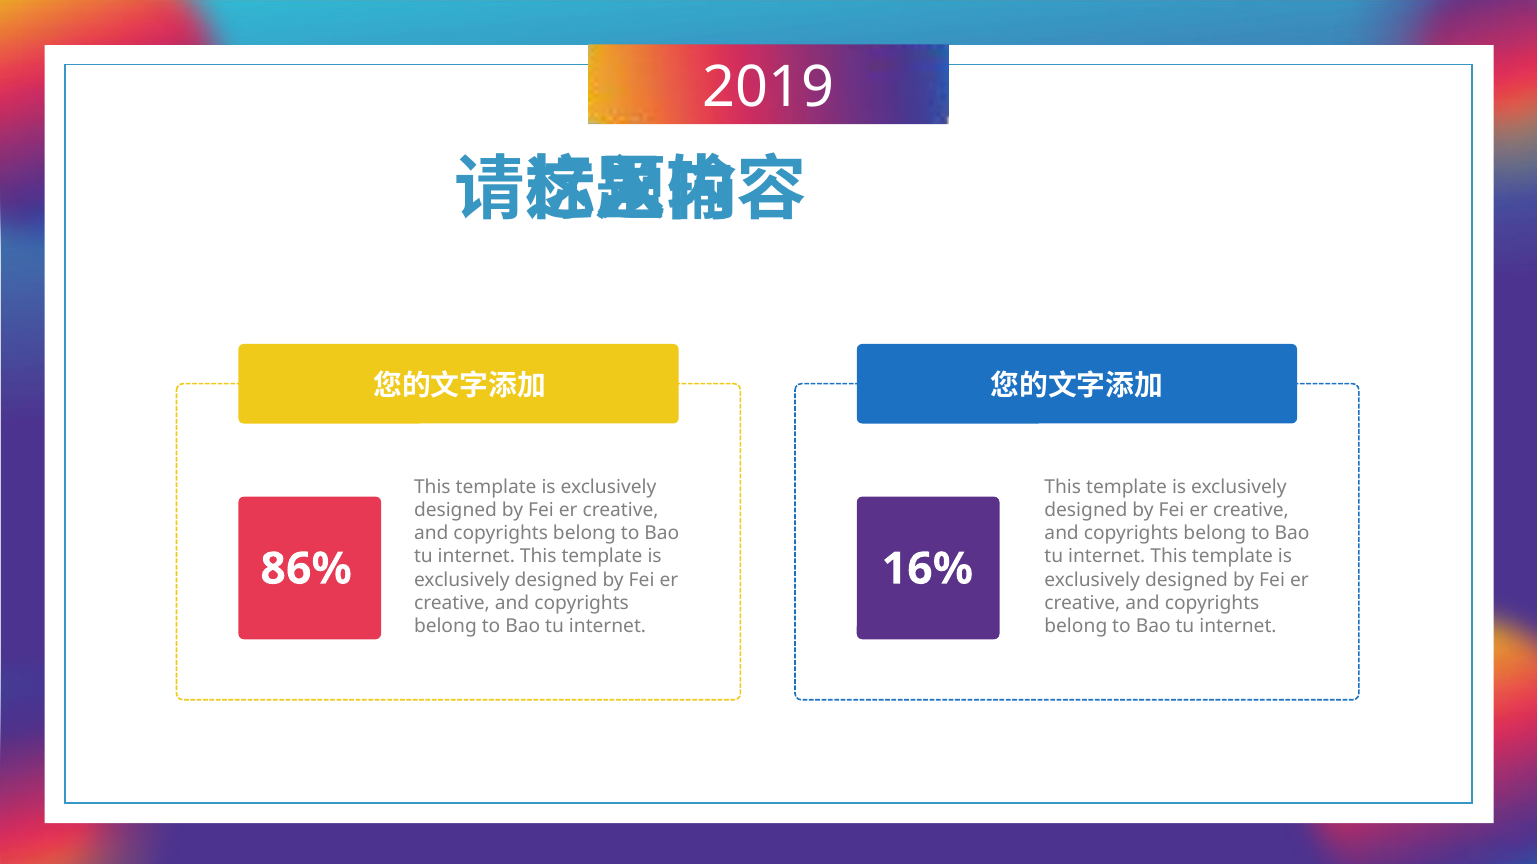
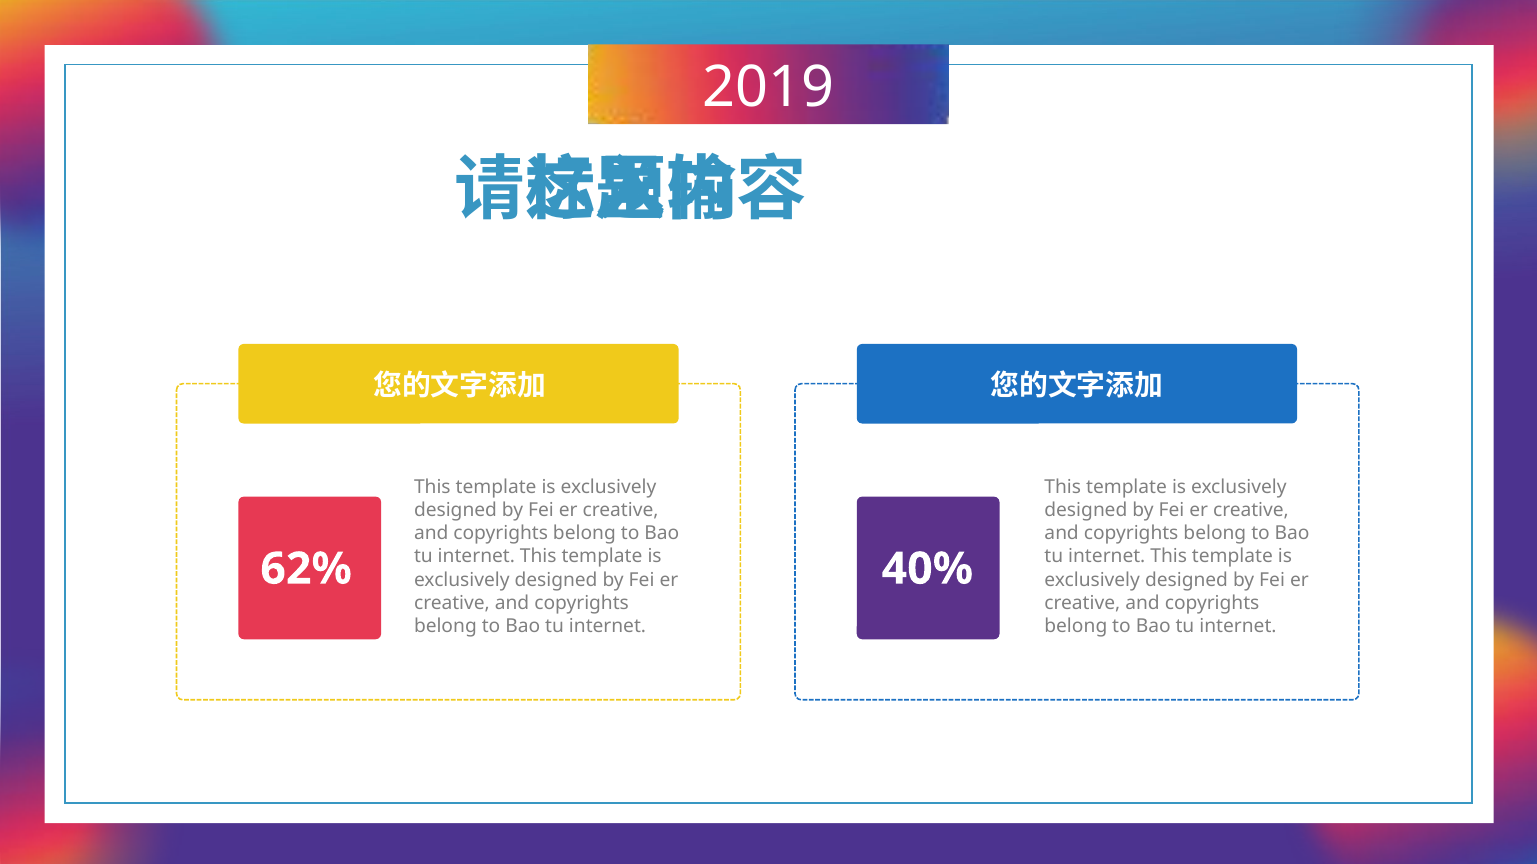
86%: 86% -> 62% (306, 569)
16%: 16% -> 40% (927, 569)
